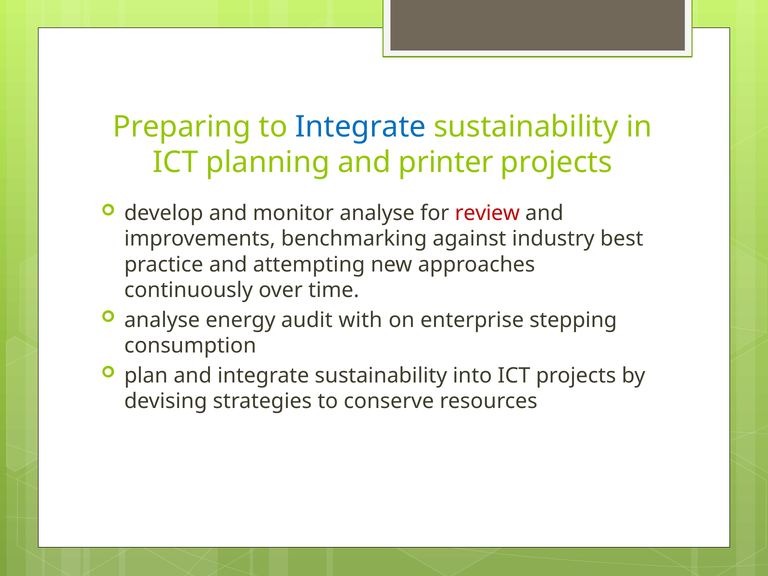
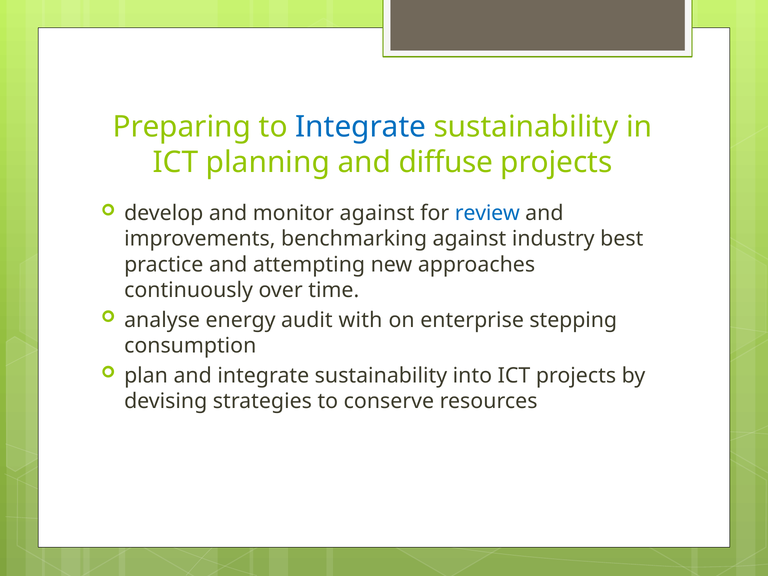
printer: printer -> diffuse (446, 163)
monitor analyse: analyse -> against (377, 213)
review colour: red -> blue (487, 213)
